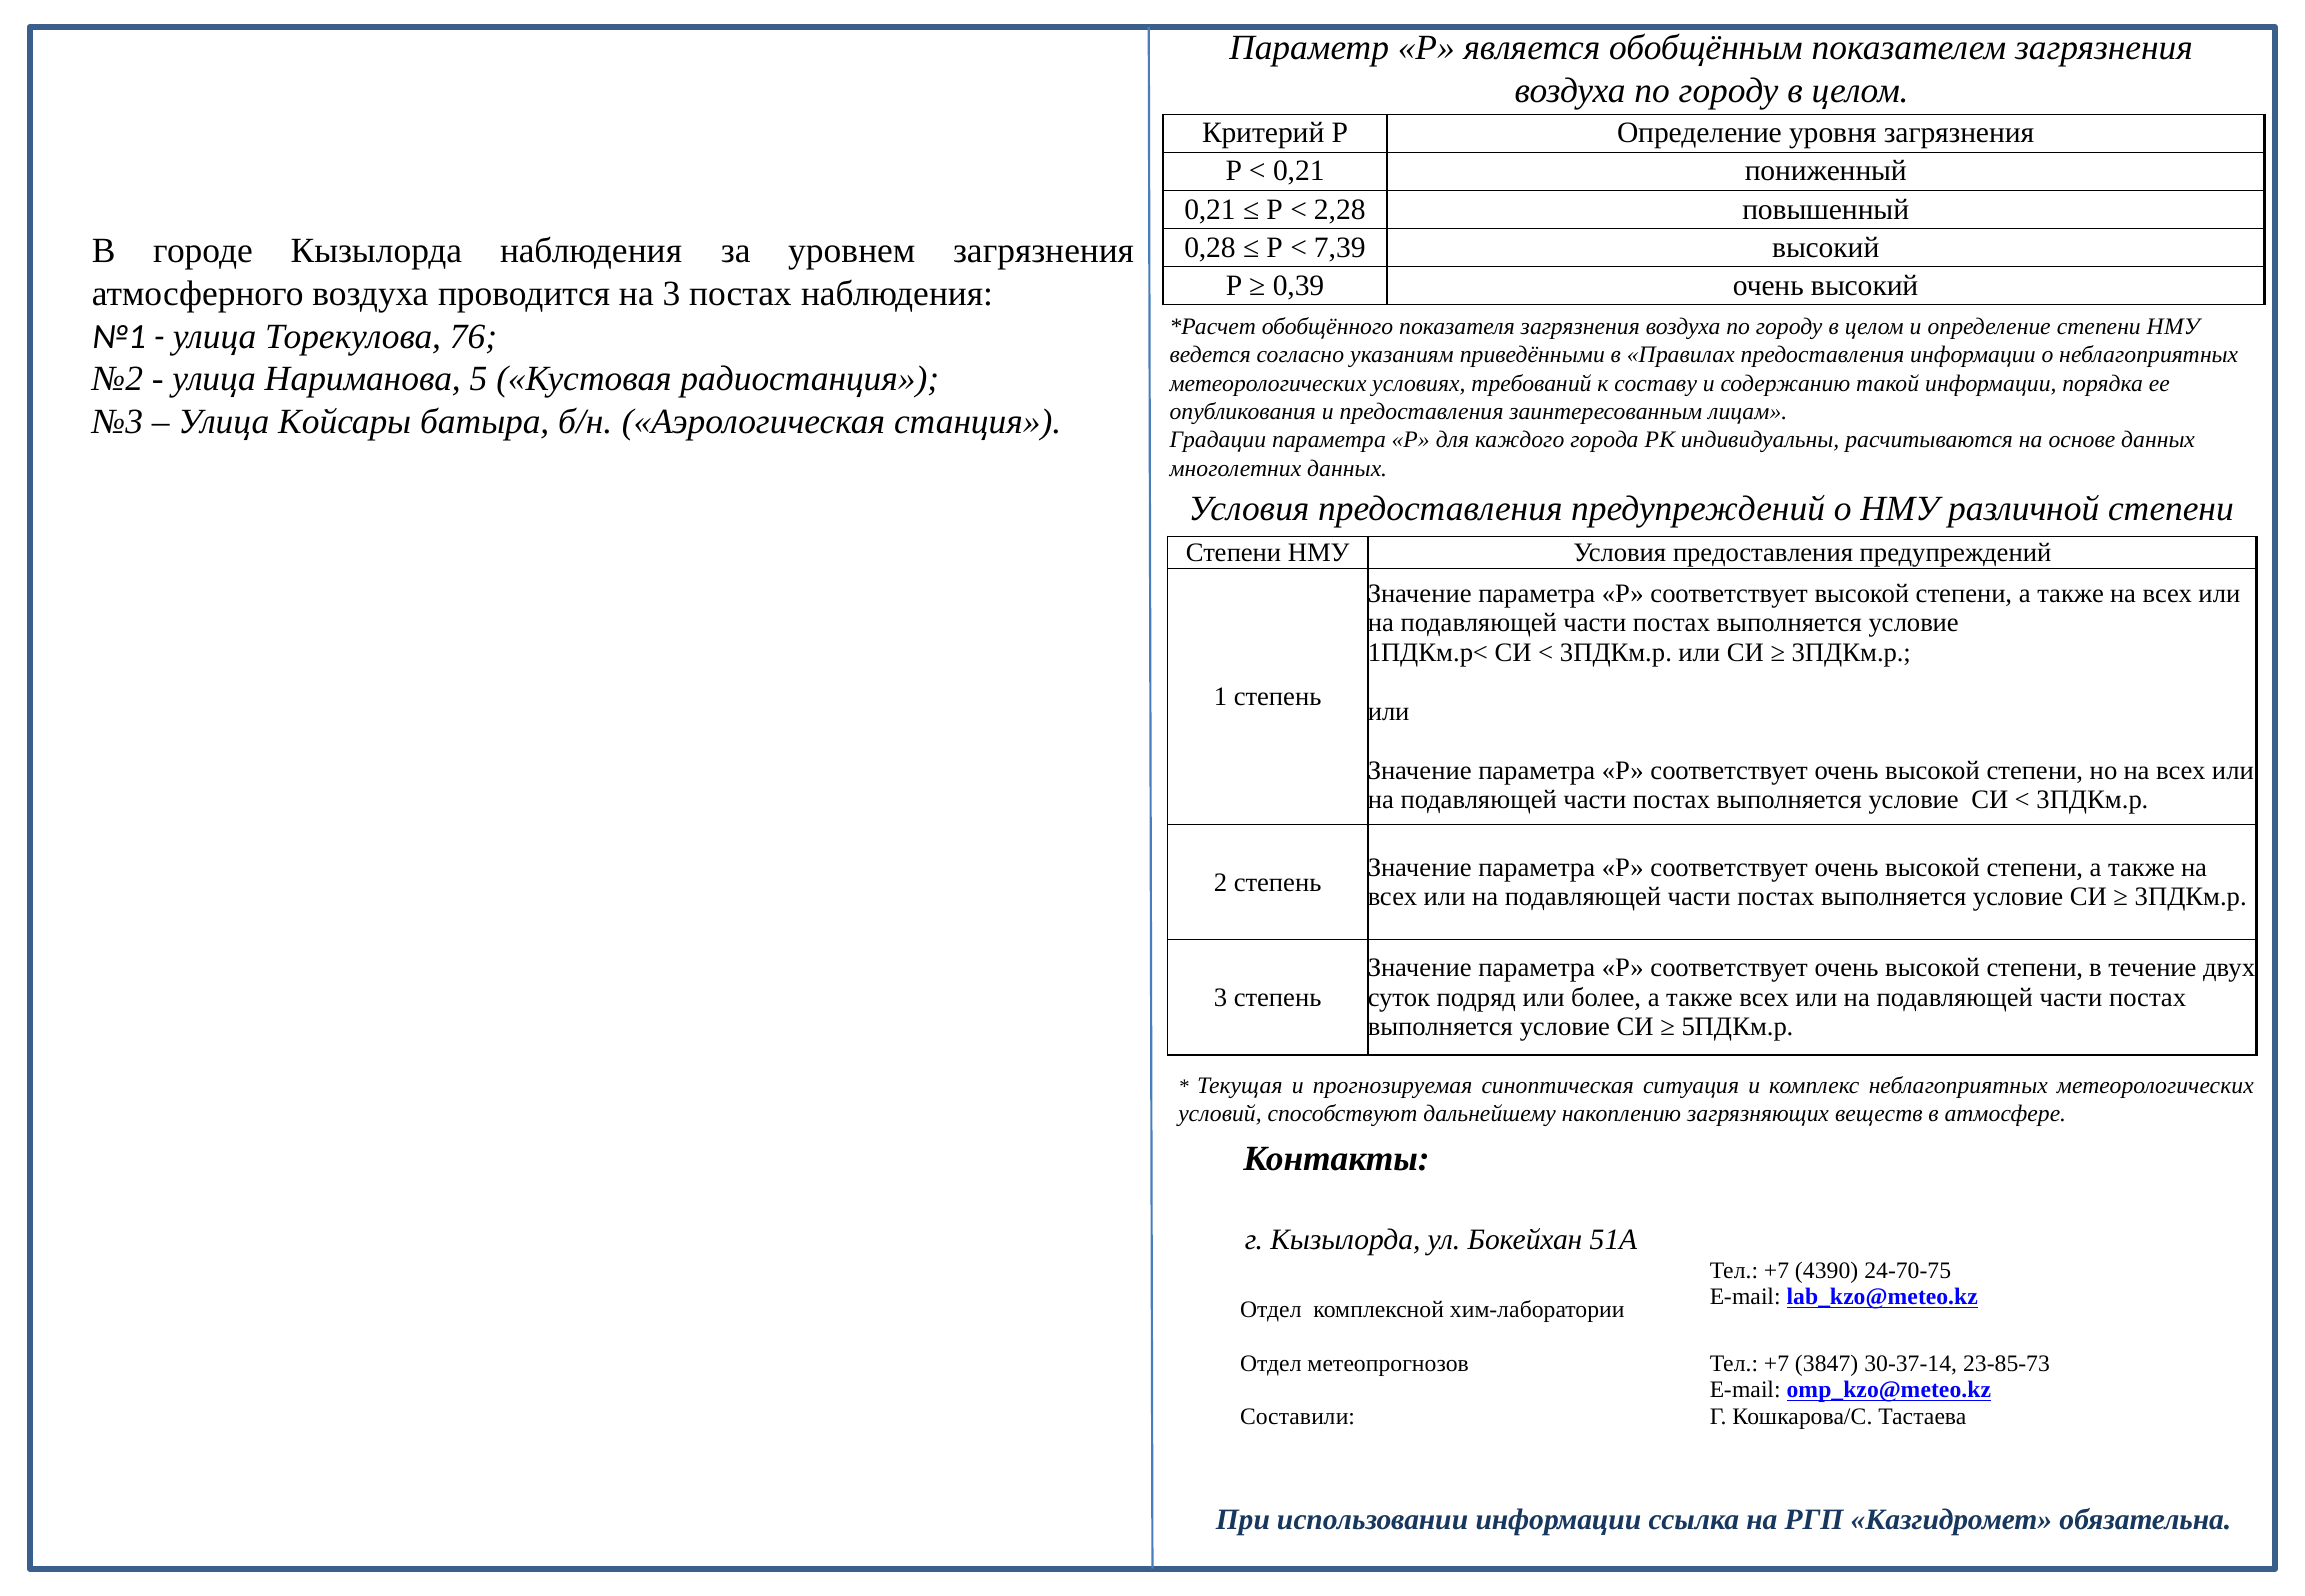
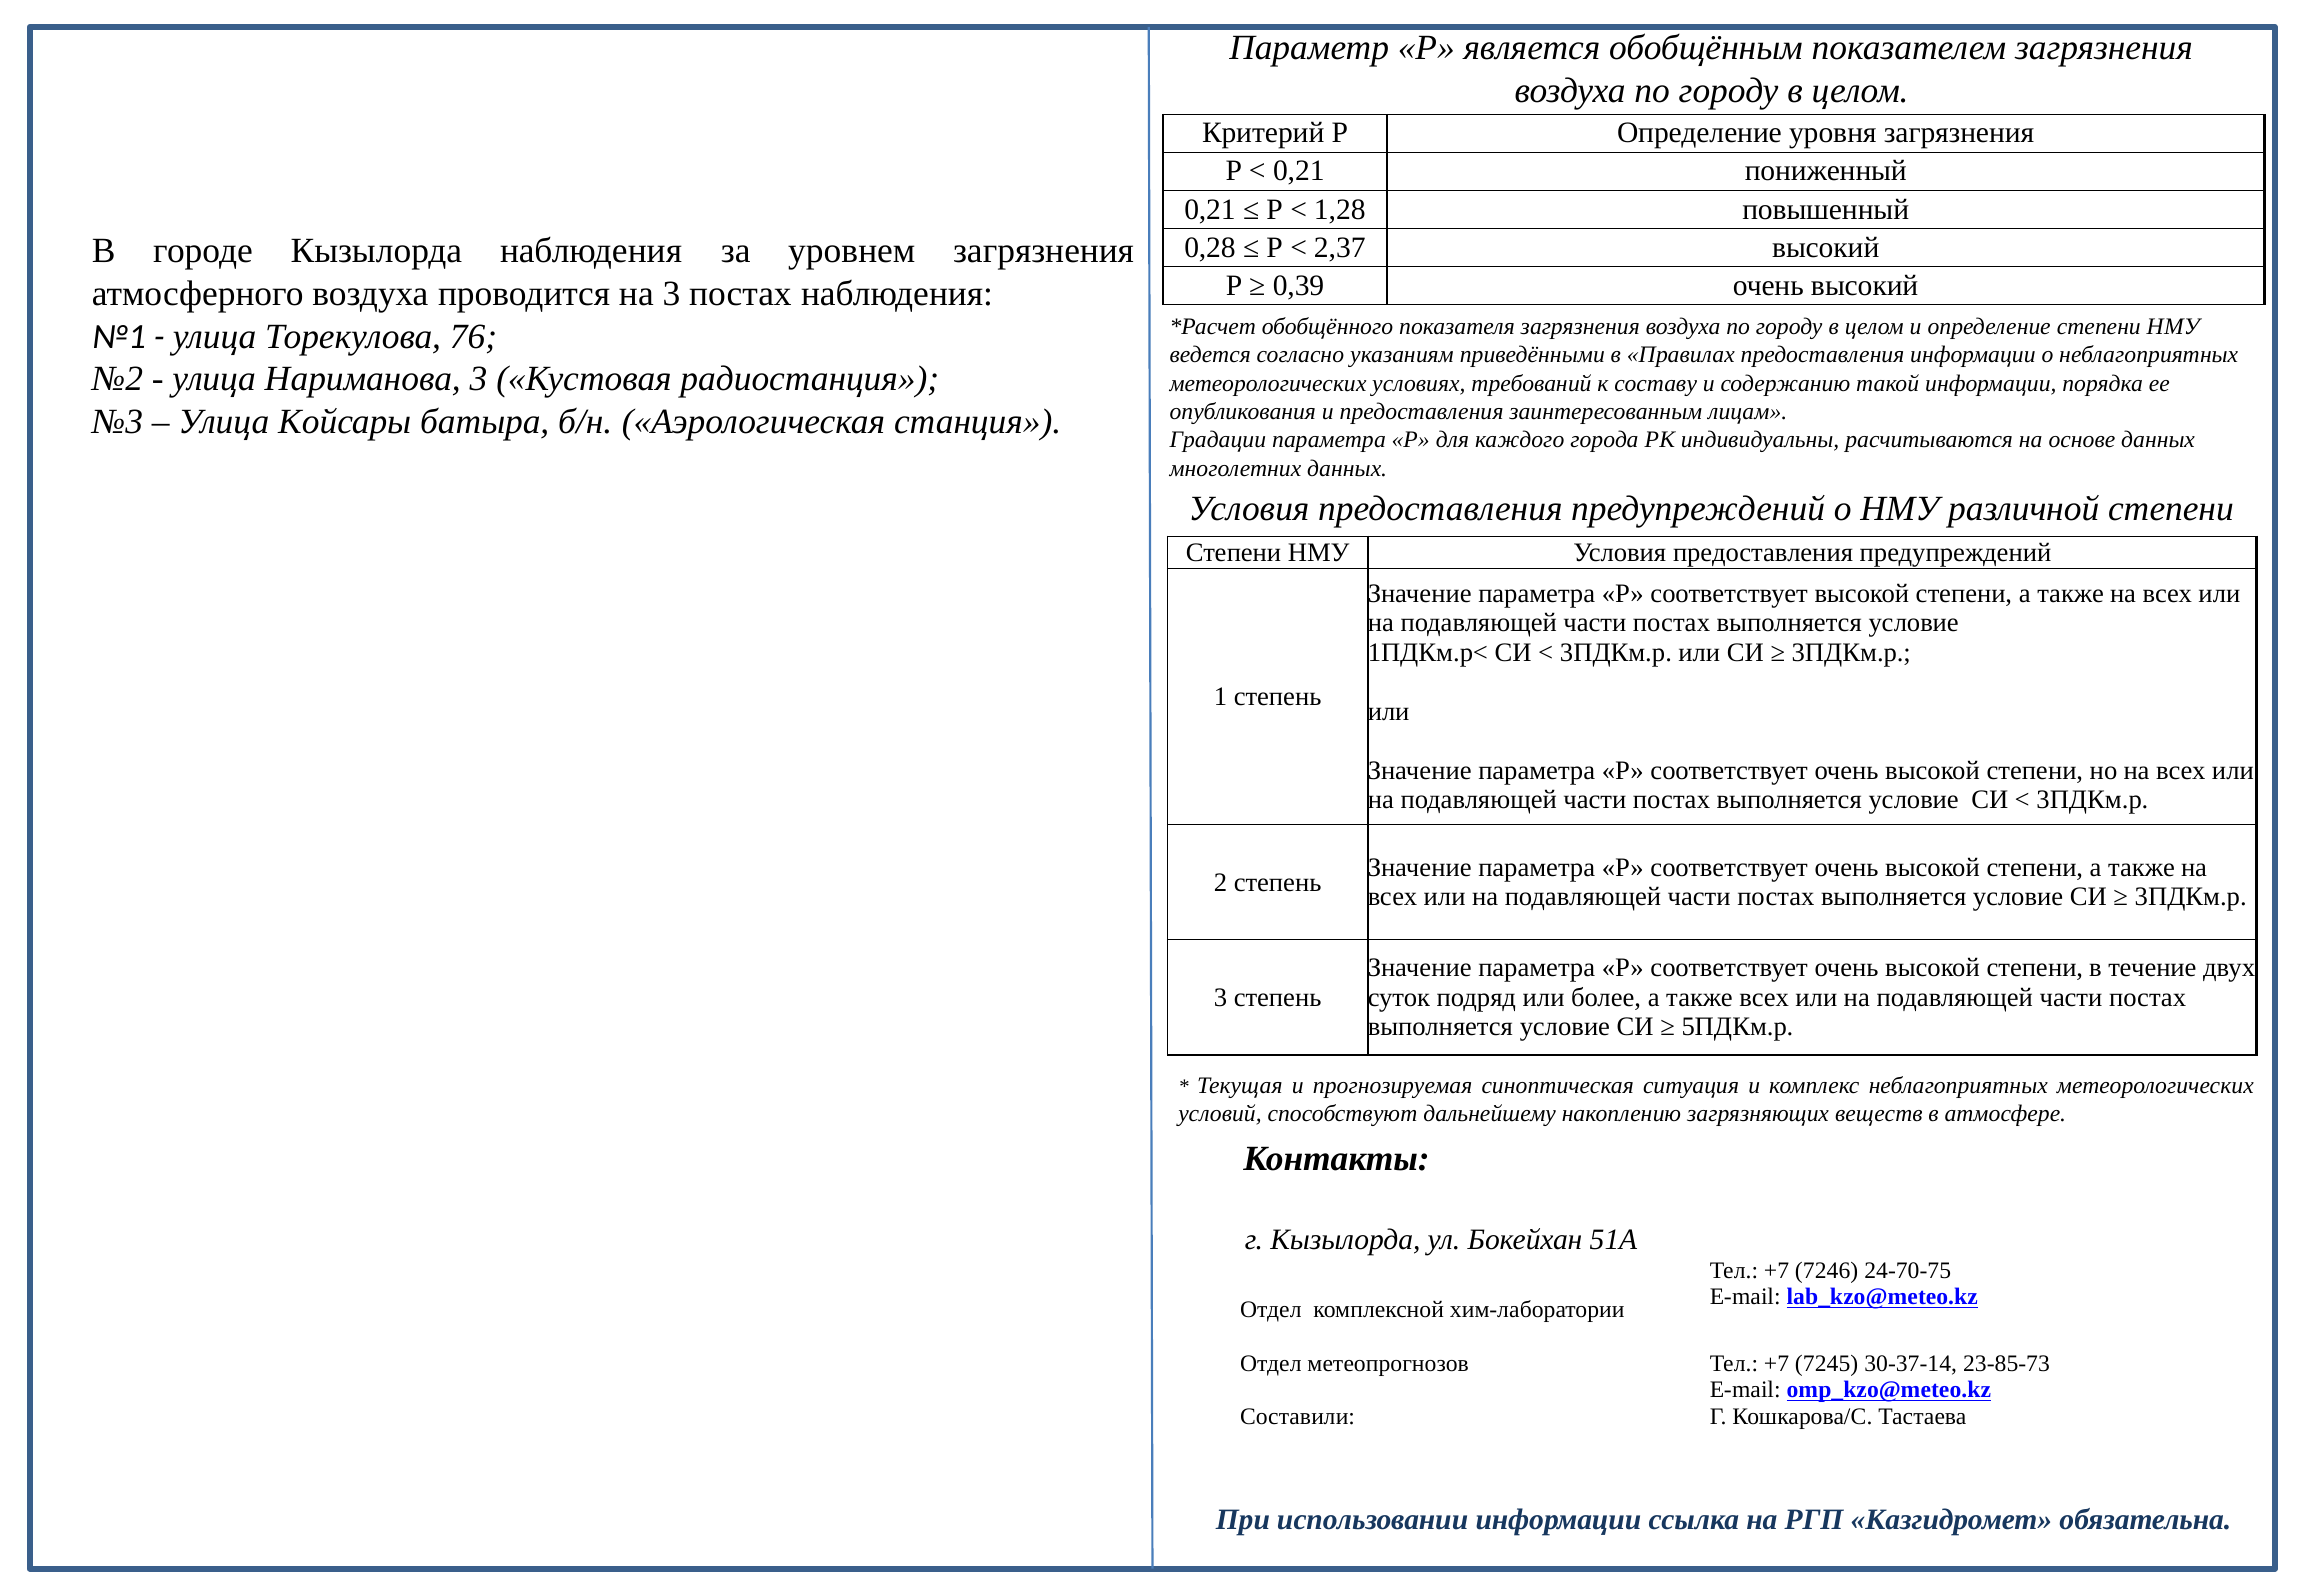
2,28: 2,28 -> 1,28 (1340, 209)
7,39: 7,39 -> 2,37 (1340, 247)
Нариманова 5: 5 -> 3 (479, 379)
4390: 4390 -> 7246 (1827, 1270)
3847: 3847 -> 7245 (1827, 1364)
